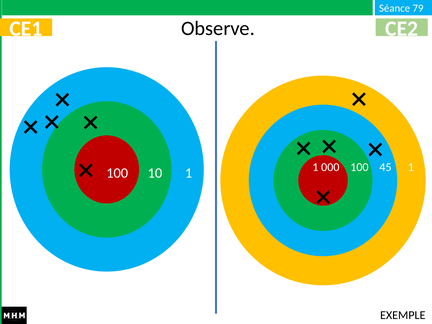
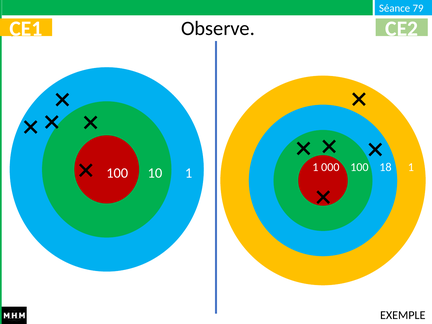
45: 45 -> 18 (385, 167)
